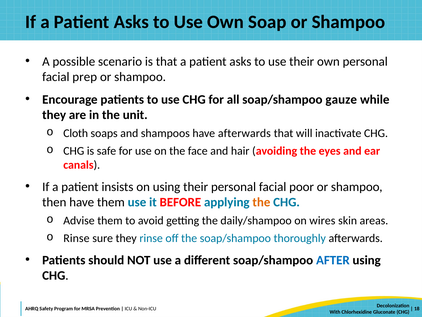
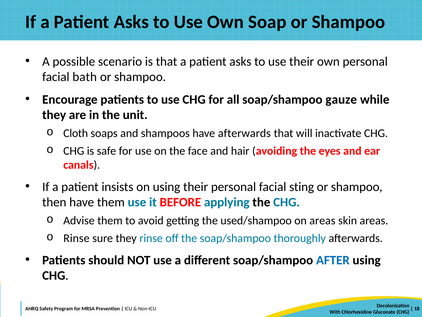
prep: prep -> bath (85, 77)
poor: poor -> sting (302, 187)
the colour: orange -> black (261, 202)
daily/shampoo: daily/shampoo -> used/shampoo (256, 220)
on wires: wires -> areas (322, 220)
